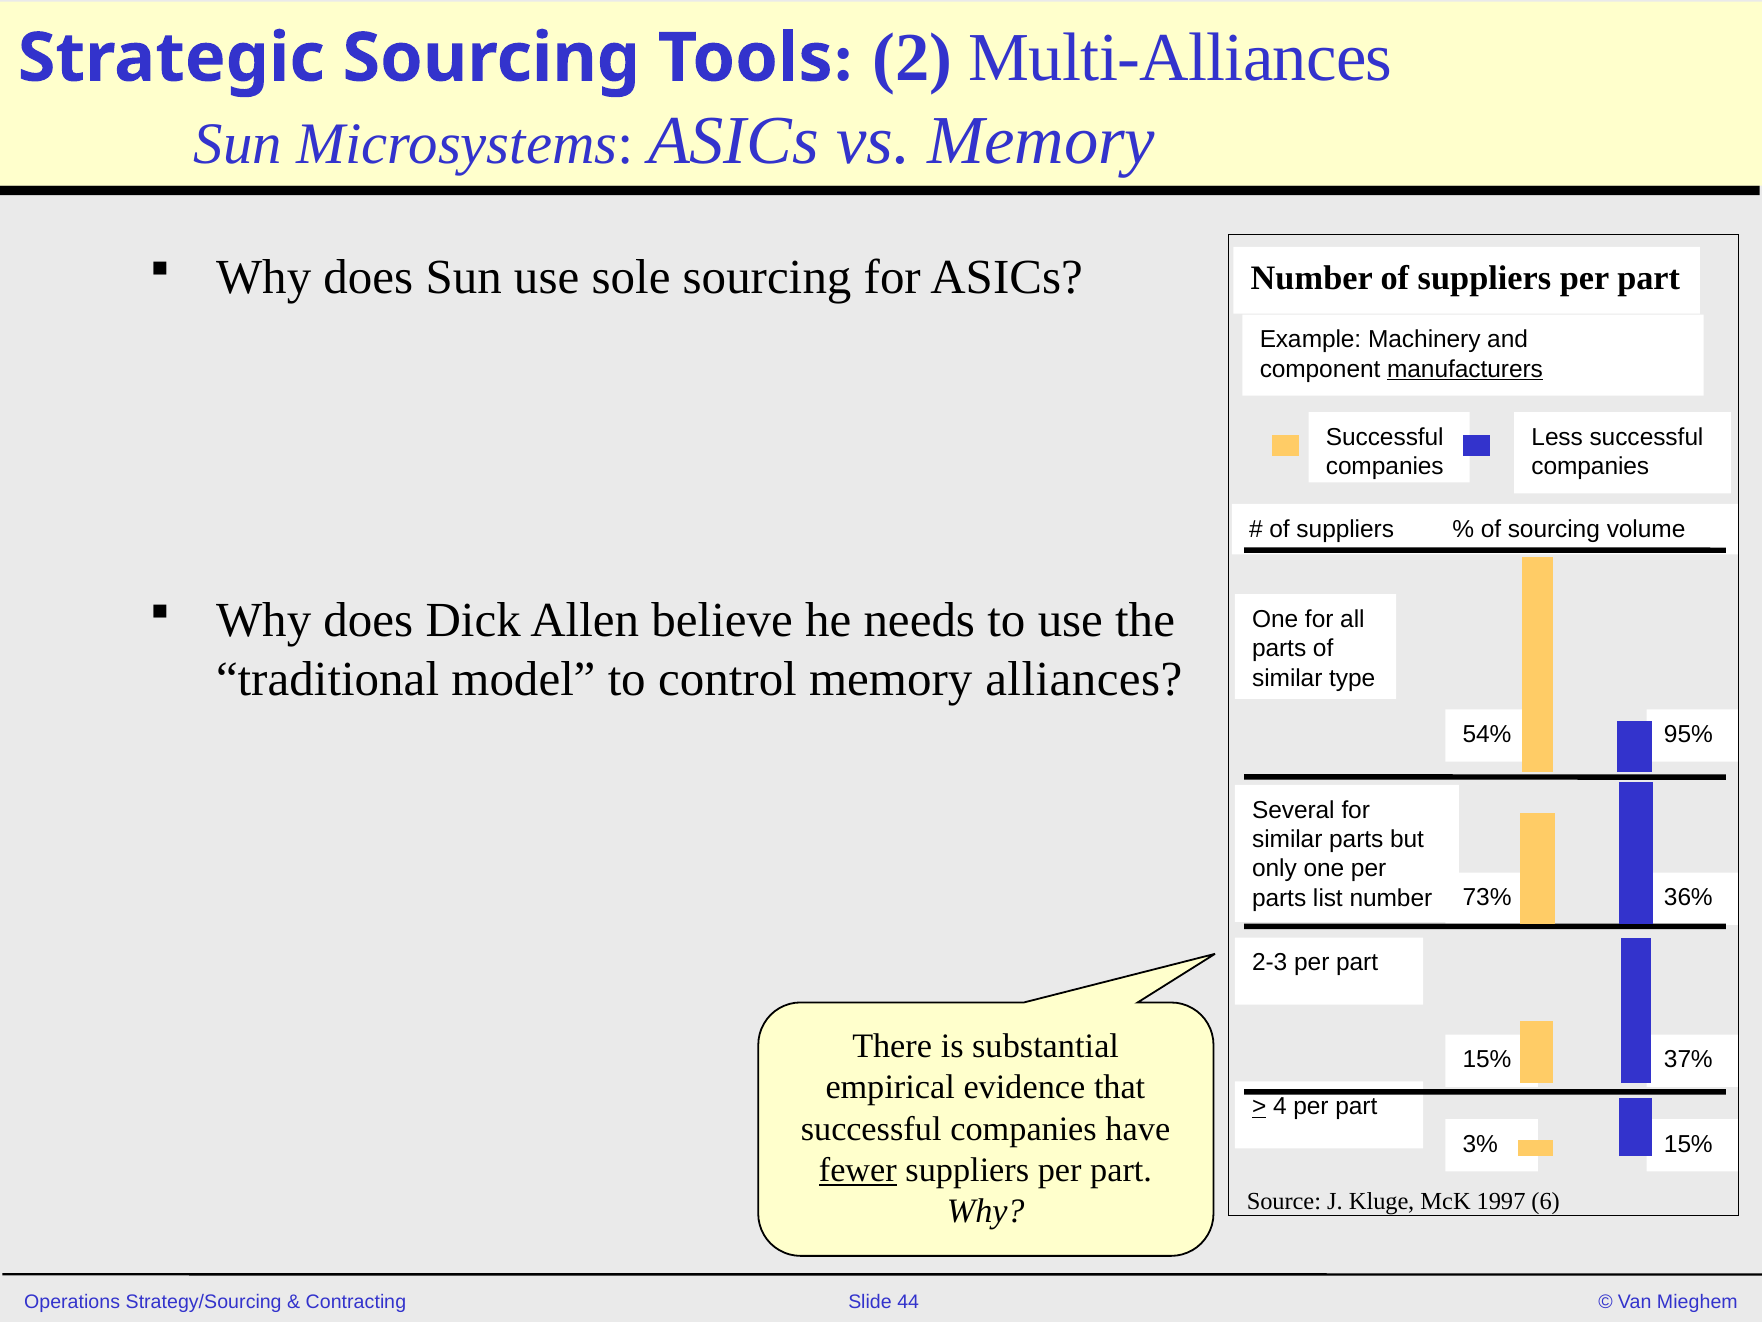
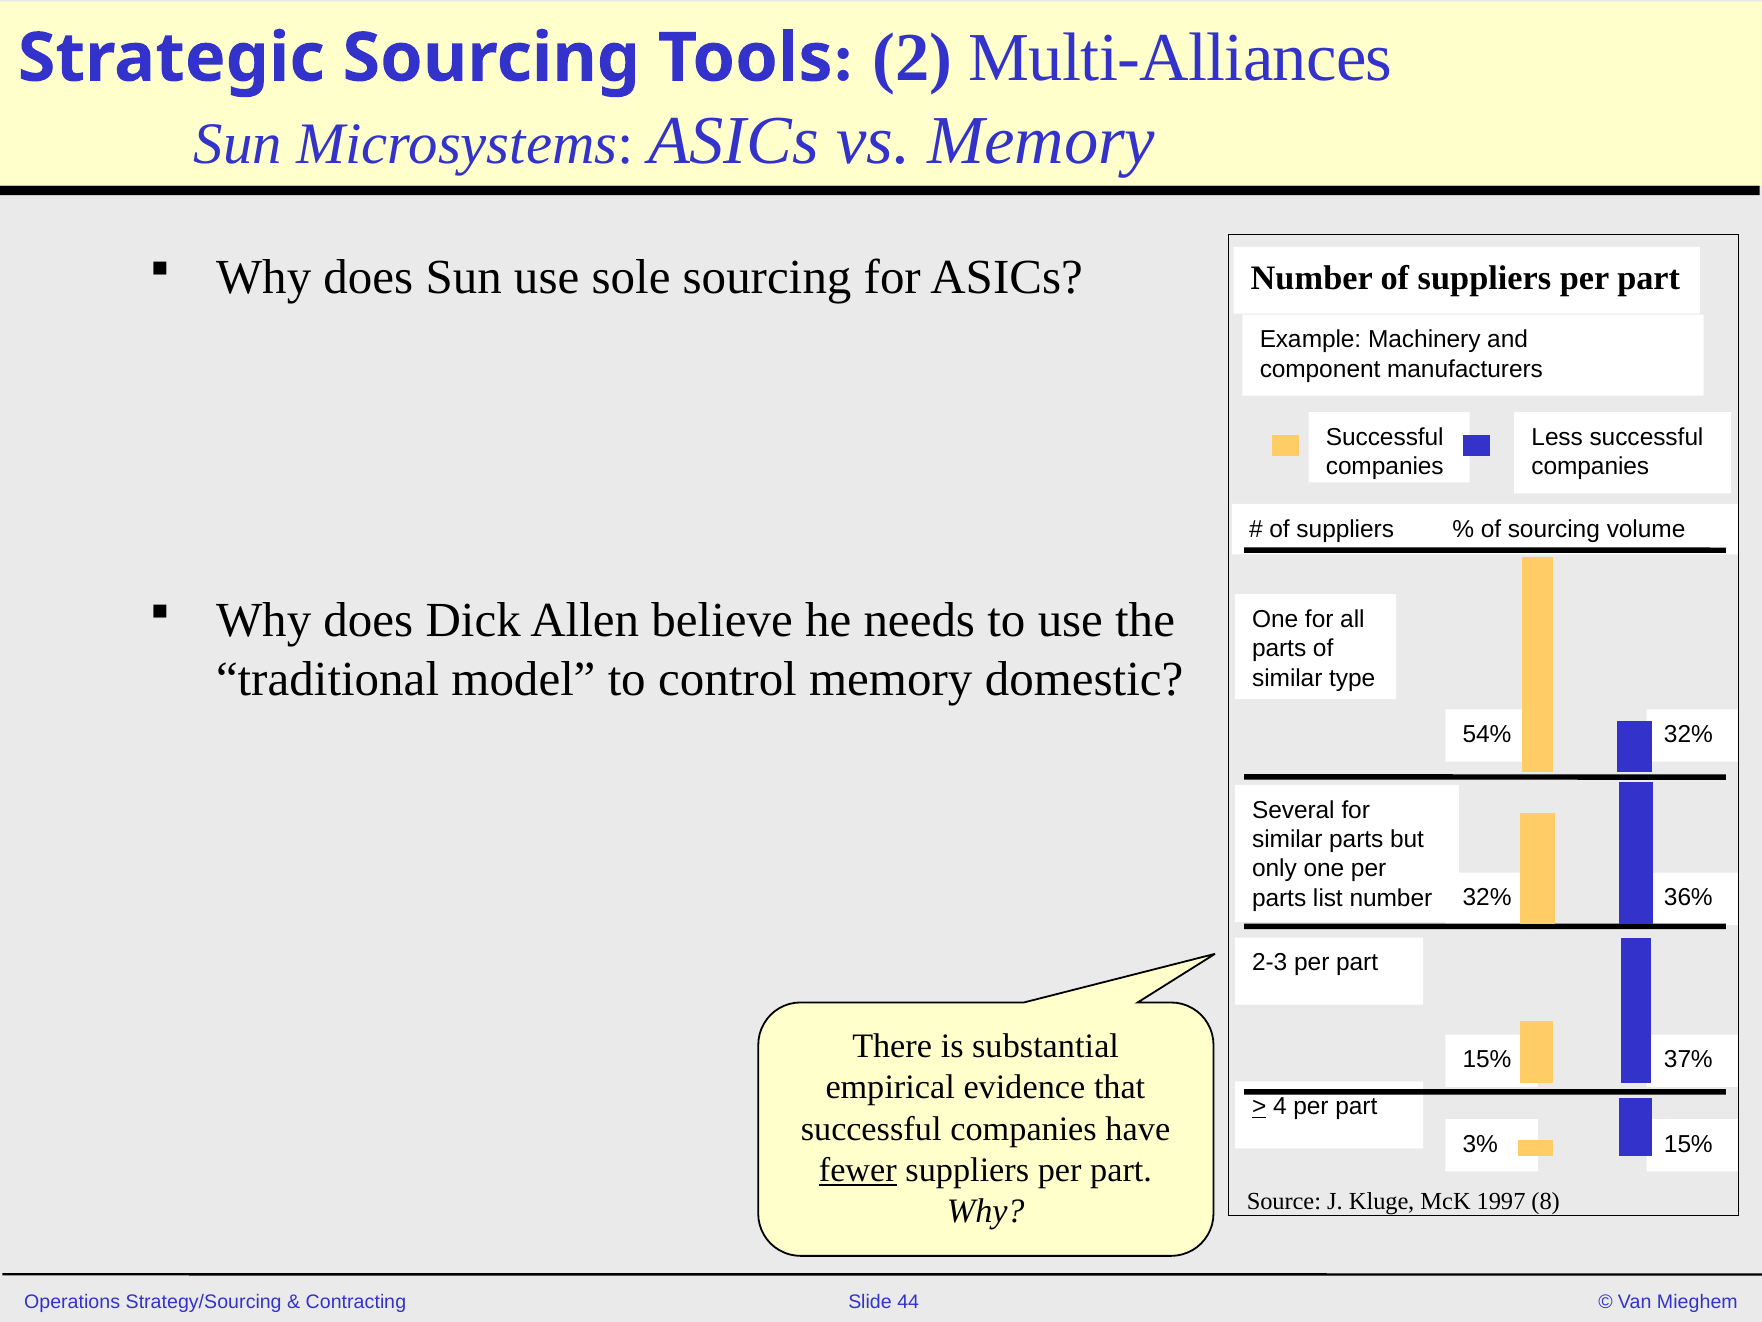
manufacturers underline: present -> none (1465, 369)
alliances: alliances -> domestic (1084, 679)
95%: 95% -> 32% (1688, 734)
73%: 73% -> 32% (1487, 897)
6: 6 -> 8 (1546, 1201)
